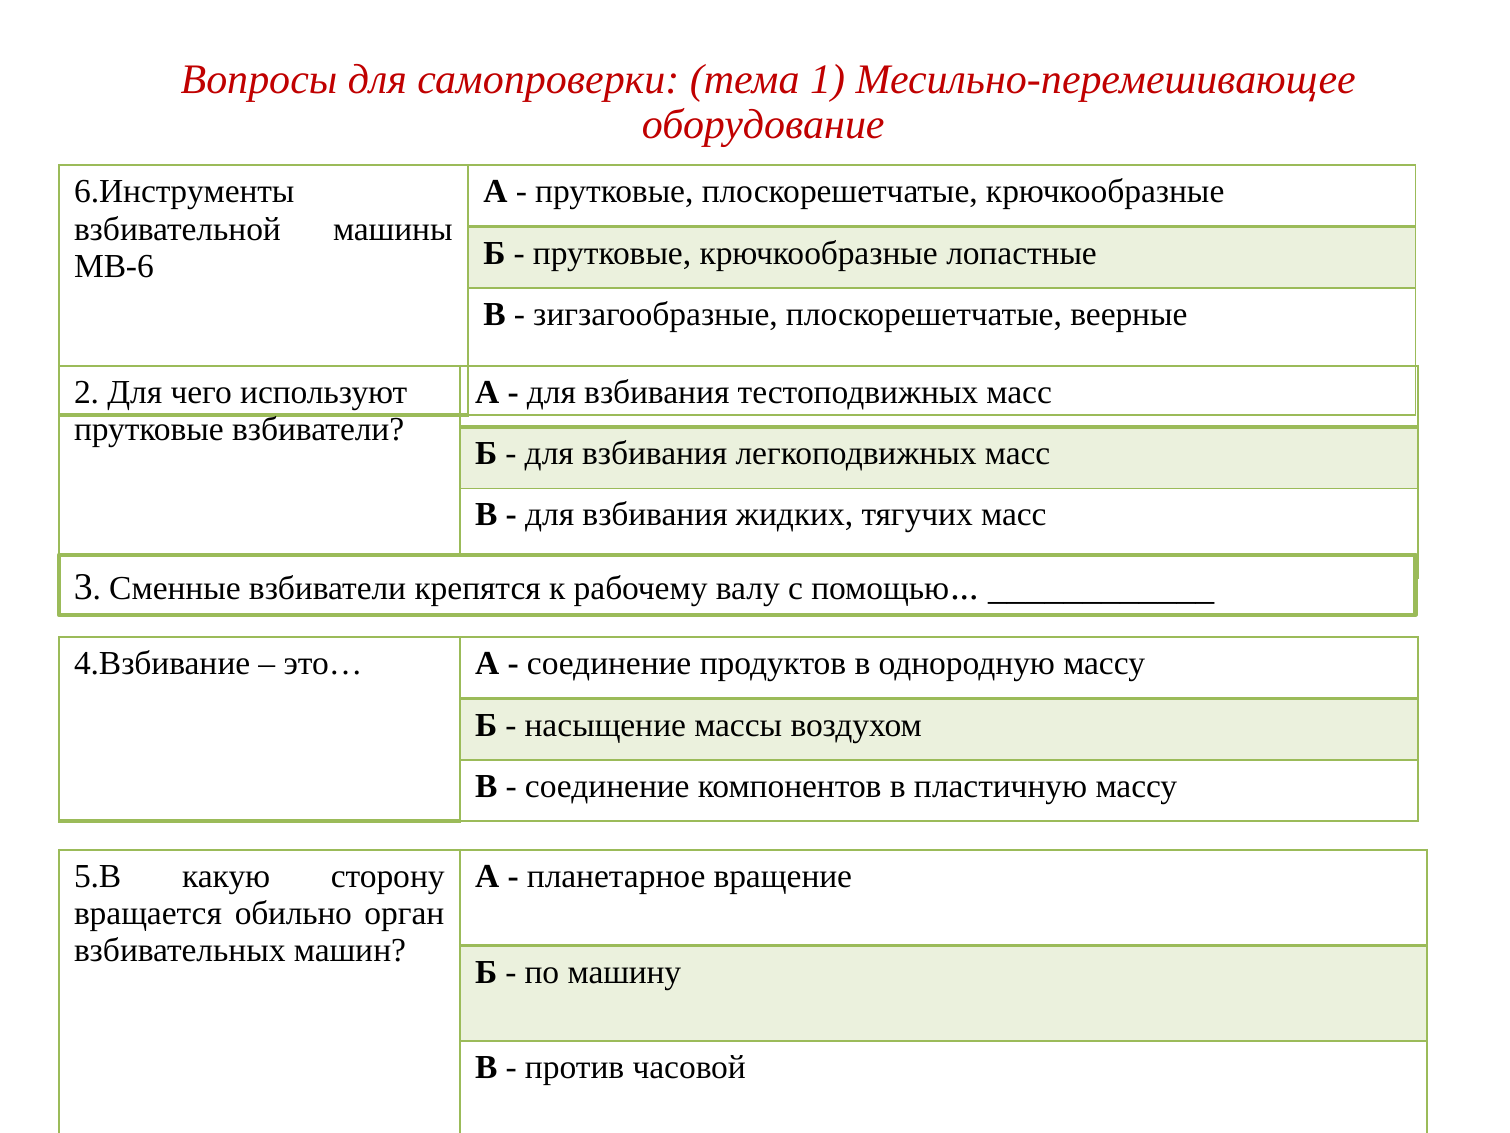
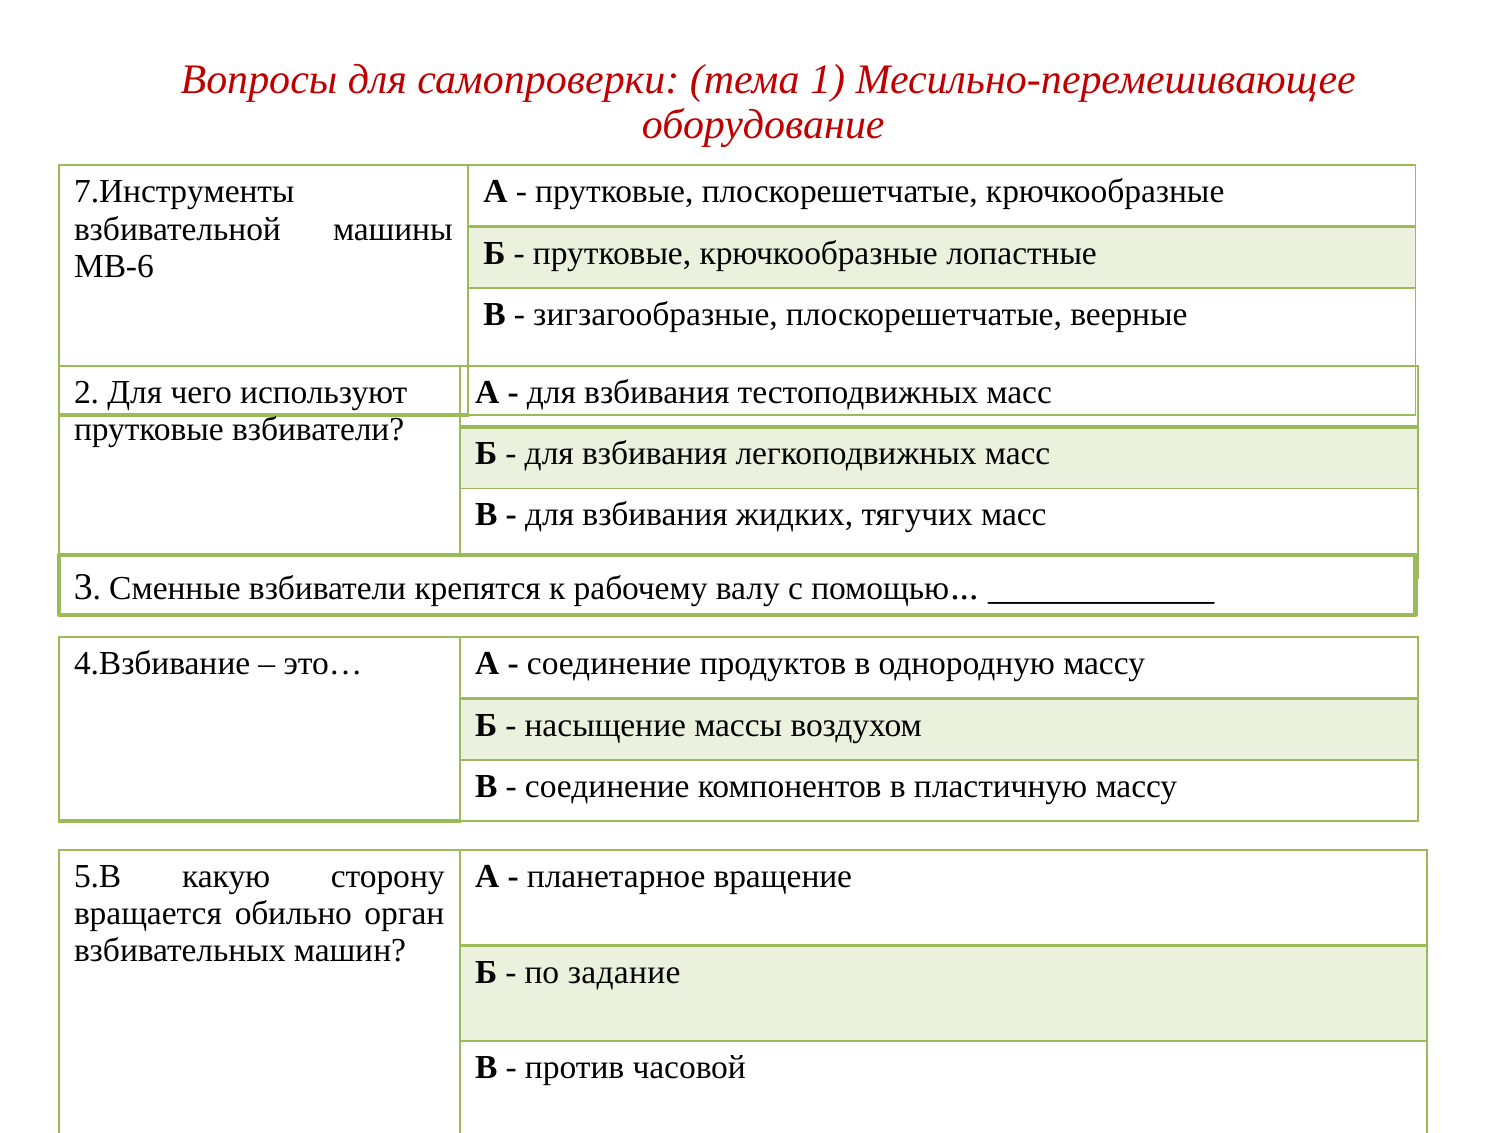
6.Инструменты: 6.Инструменты -> 7.Инструменты (184, 192)
машину: машину -> задание (624, 972)
